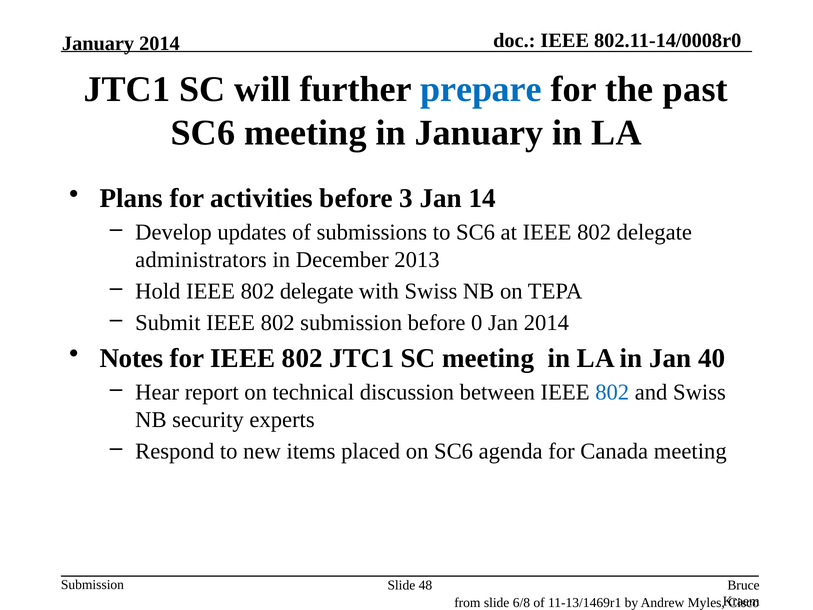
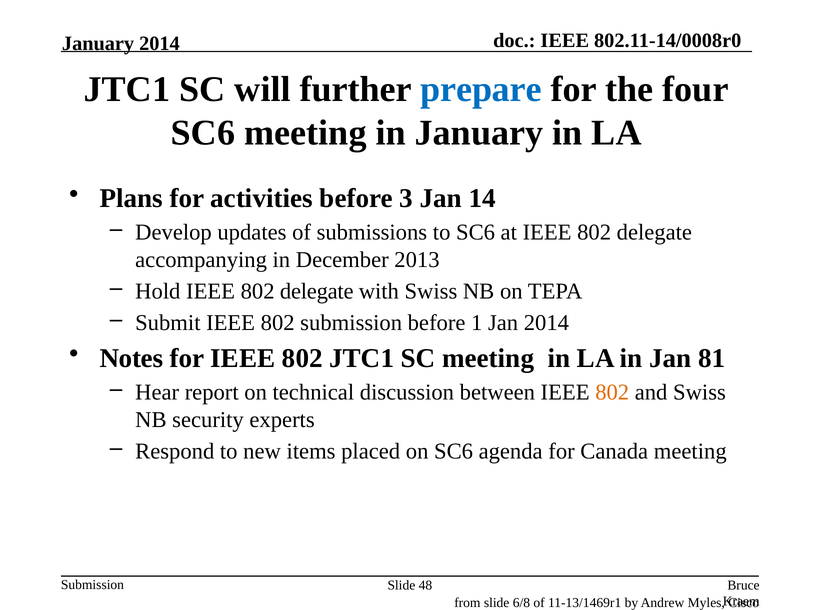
past: past -> four (695, 89)
administrators: administrators -> accompanying (201, 260)
0: 0 -> 1 (477, 323)
40: 40 -> 81 (712, 358)
802 colour: blue -> orange (612, 392)
